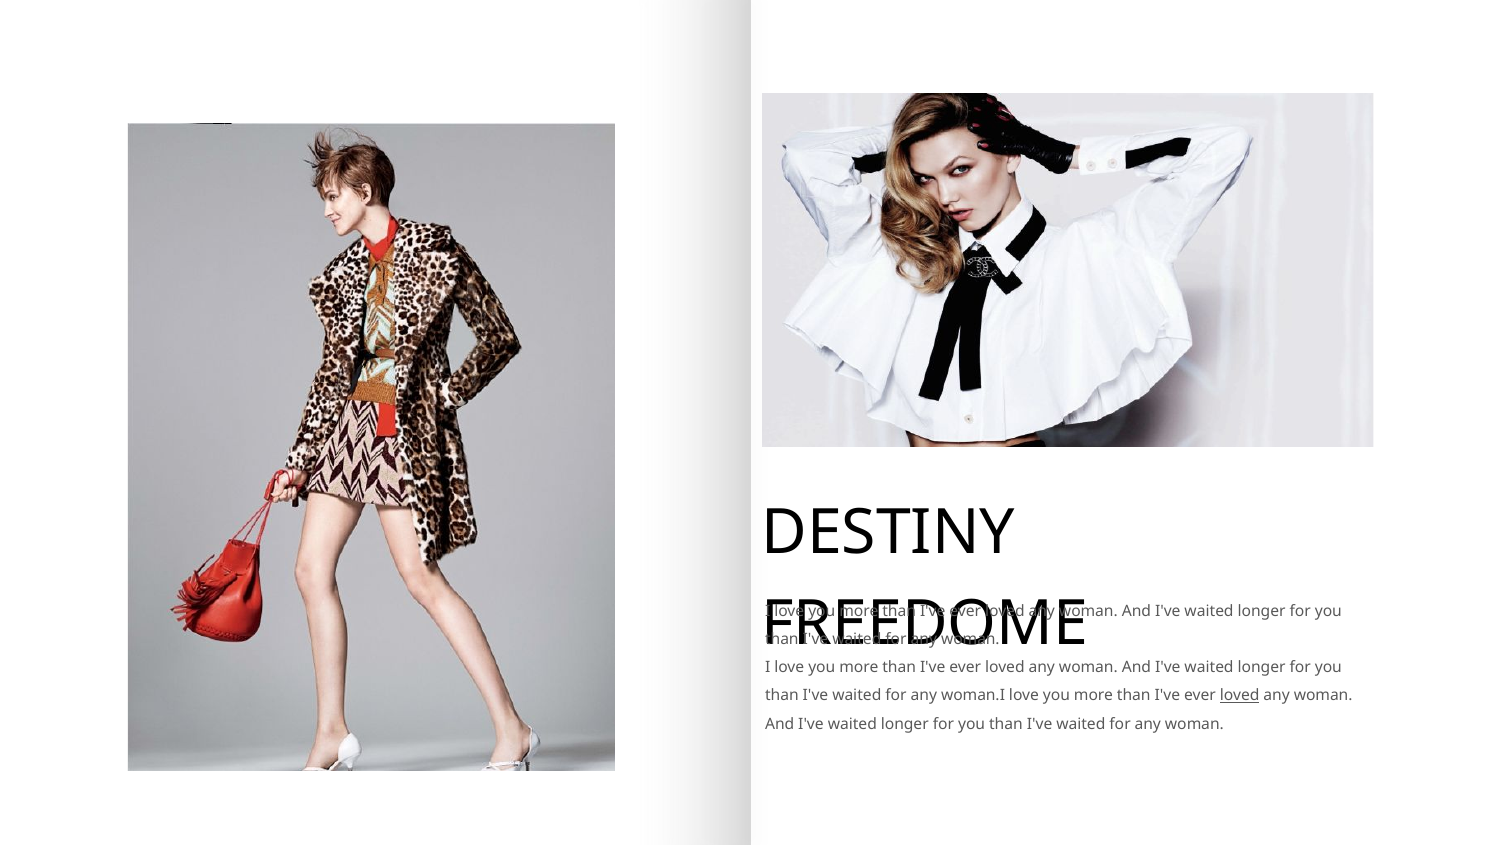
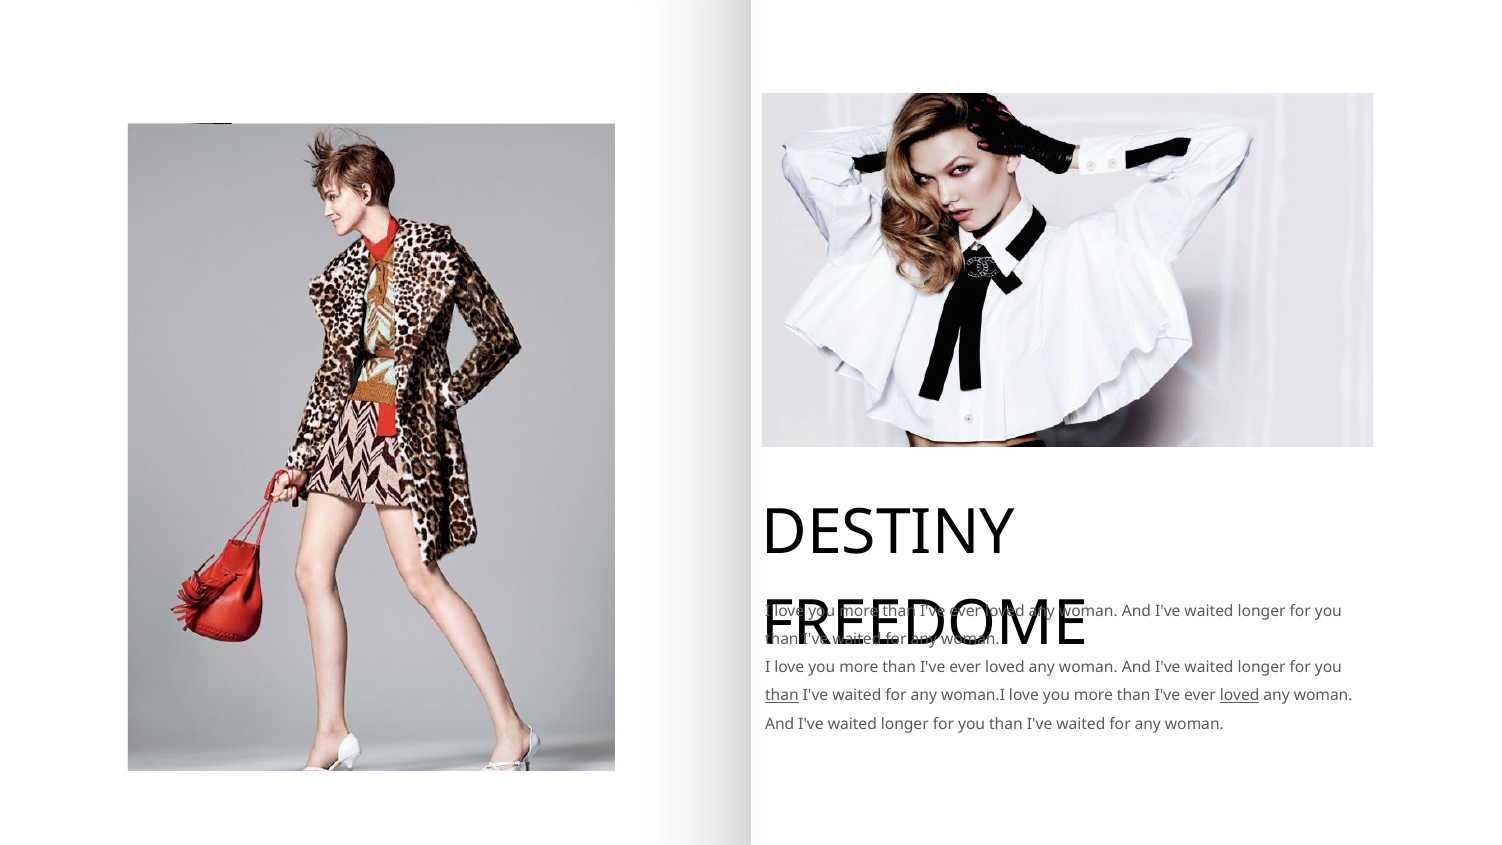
than underline: none -> present (782, 696)
